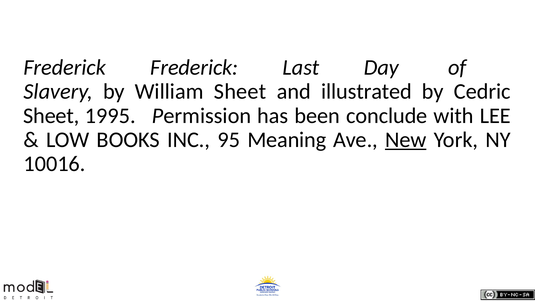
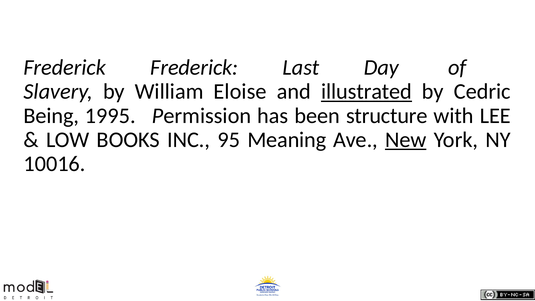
William Sheet: Sheet -> Eloise (240, 92)
illustrated underline: none -> present (367, 92)
Sheet: Sheet -> Being (51, 116)
conclude: conclude -> structure (387, 116)
